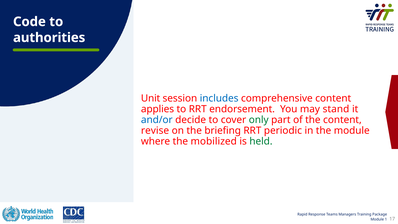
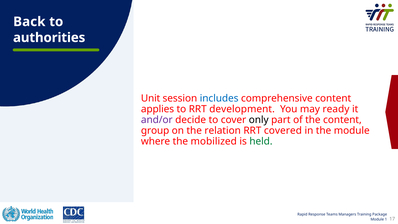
Code: Code -> Back (29, 22)
endorsement: endorsement -> development (242, 109)
stand: stand -> ready (336, 109)
and/or colour: blue -> purple (157, 120)
only colour: green -> black (259, 120)
revise: revise -> group (155, 131)
briefing: briefing -> relation (223, 131)
periodic: periodic -> covered (283, 131)
